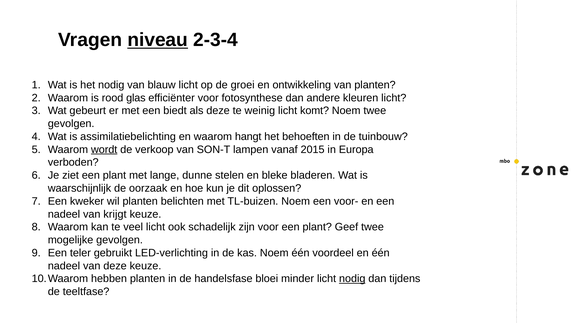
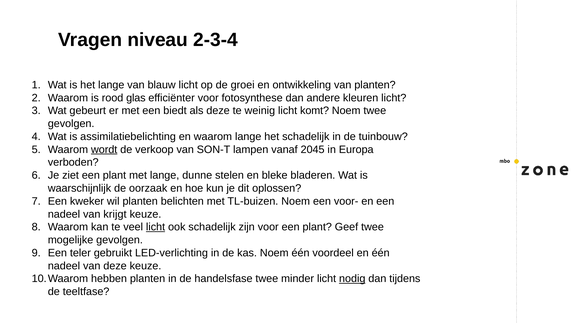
niveau underline: present -> none (158, 40)
het nodig: nodig -> lange (111, 85)
waarom hangt: hangt -> lange (248, 137)
het behoeften: behoeften -> schadelijk (306, 137)
2015: 2015 -> 2045 (313, 149)
licht underline: none -> present (156, 227)
handelsfase bloei: bloei -> twee (267, 279)
